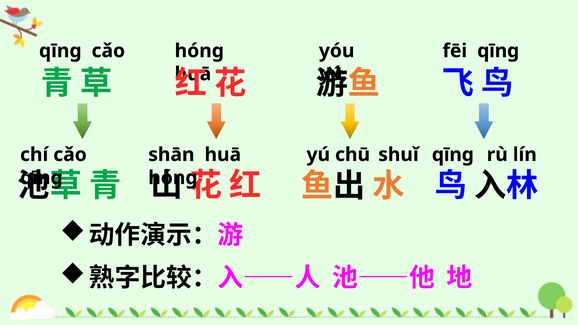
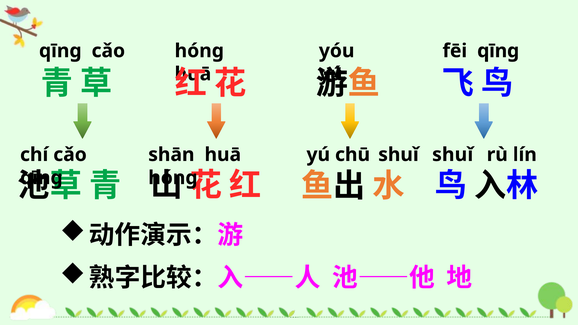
qīng: qīng -> shuǐ (453, 155)
